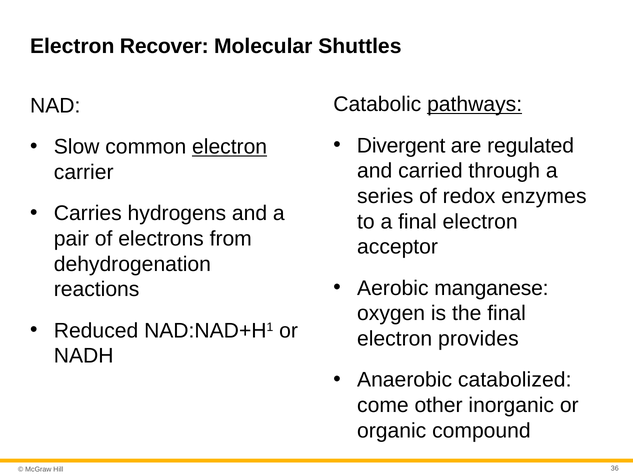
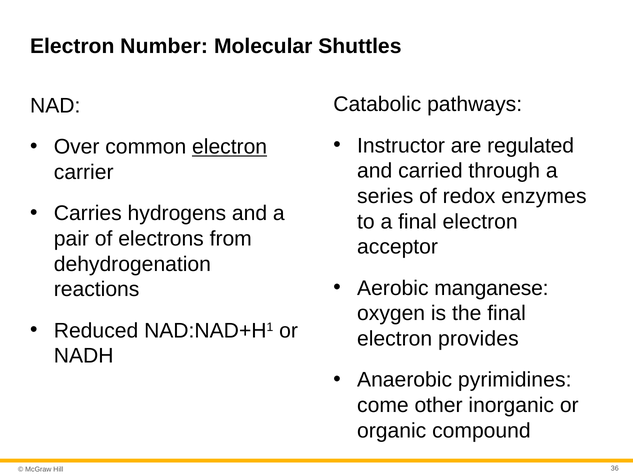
Recover: Recover -> Number (164, 46)
pathways underline: present -> none (475, 104)
Divergent: Divergent -> Instructor (401, 146)
Slow: Slow -> Over (77, 147)
catabolized: catabolized -> pyrimidines (515, 380)
